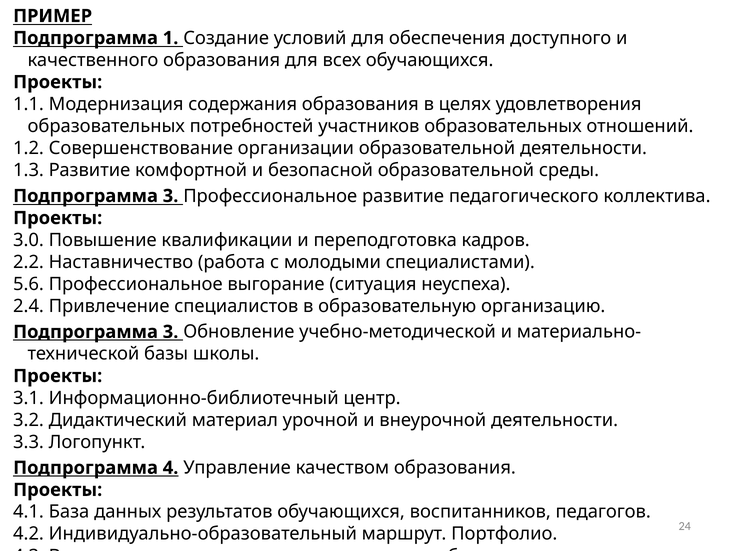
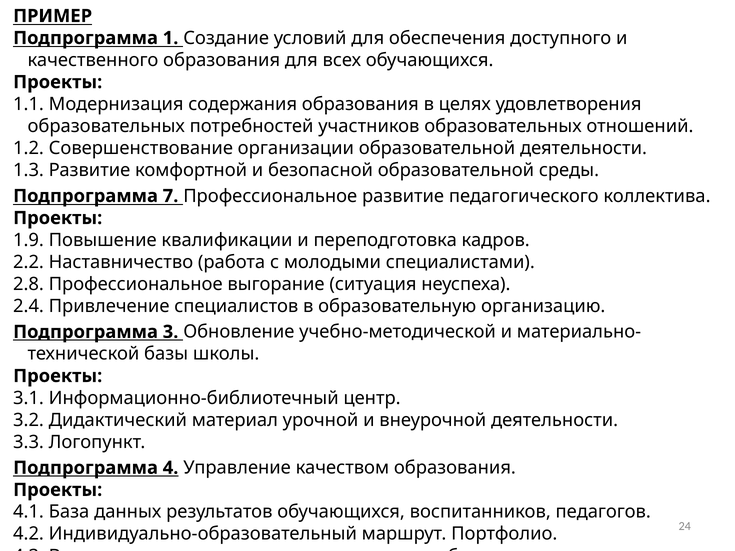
3: 3 -> 7 (171, 196)
3.0: 3.0 -> 1.9 (28, 240)
5.6: 5.6 -> 2.8 (28, 284)
